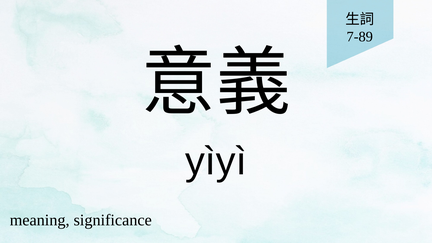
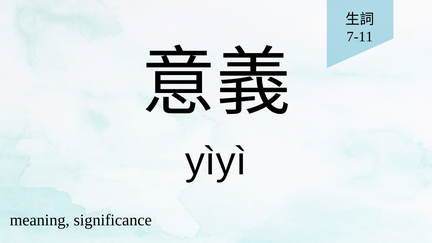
7-89: 7-89 -> 7-11 (360, 37)
